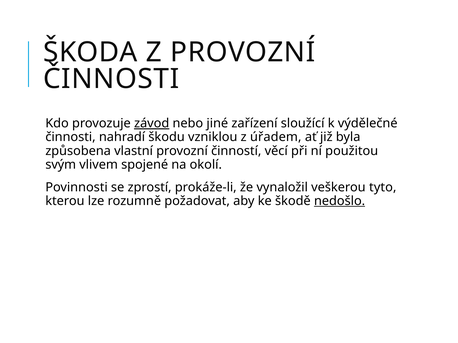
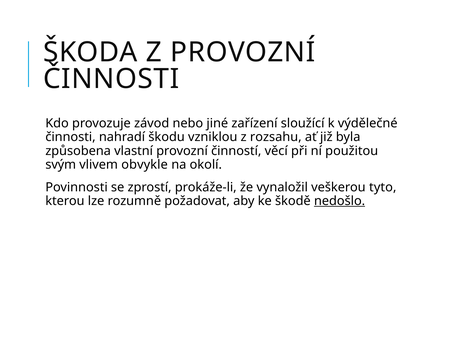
závod underline: present -> none (152, 124)
úřadem: úřadem -> rozsahu (276, 137)
spojené: spojené -> obvykle (145, 165)
